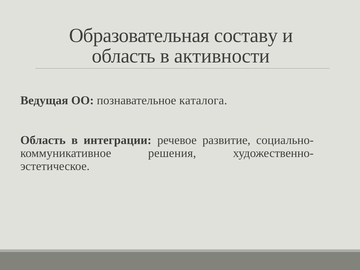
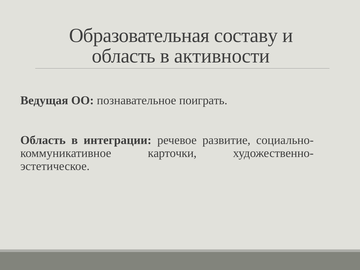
каталога: каталога -> поиграть (203, 100)
решения: решения -> карточки (172, 153)
